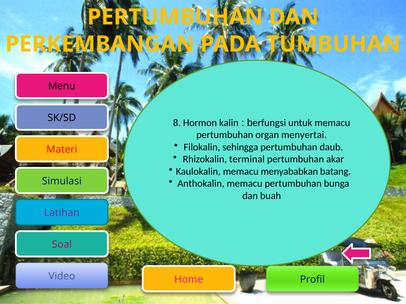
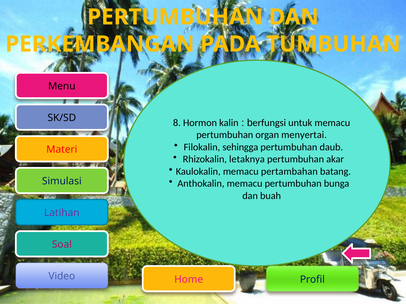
terminal: terminal -> letaknya (247, 160)
menyababkan: menyababkan -> pertambahan (289, 172)
